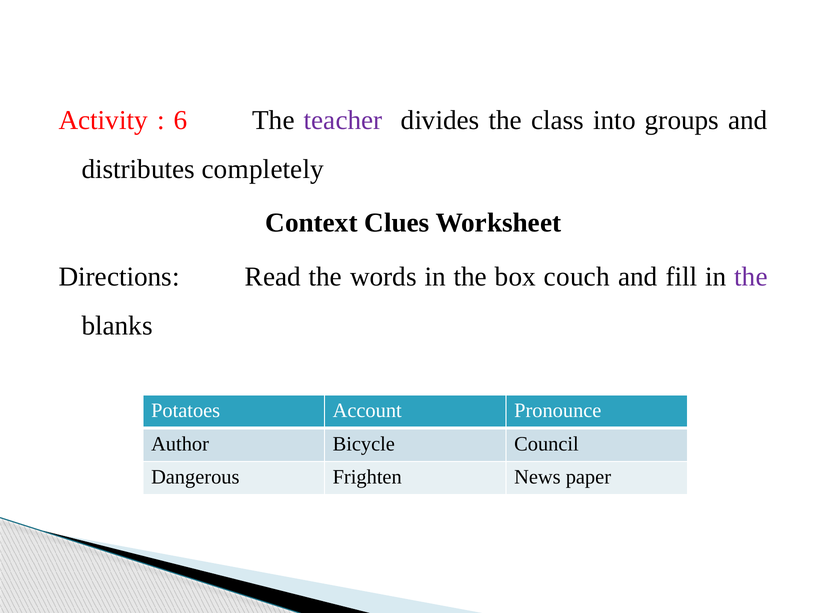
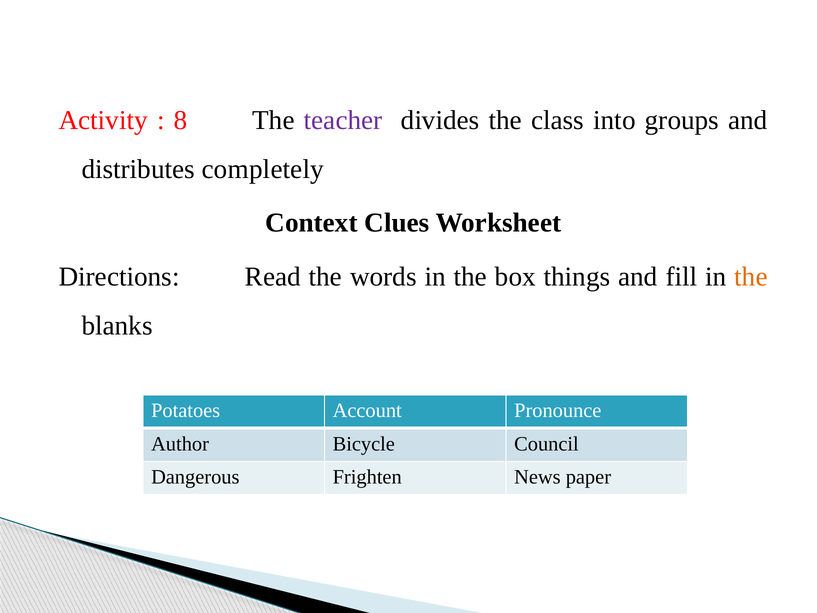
6: 6 -> 8 (181, 120)
couch: couch -> things (577, 276)
the colour: purple -> orange (751, 276)
